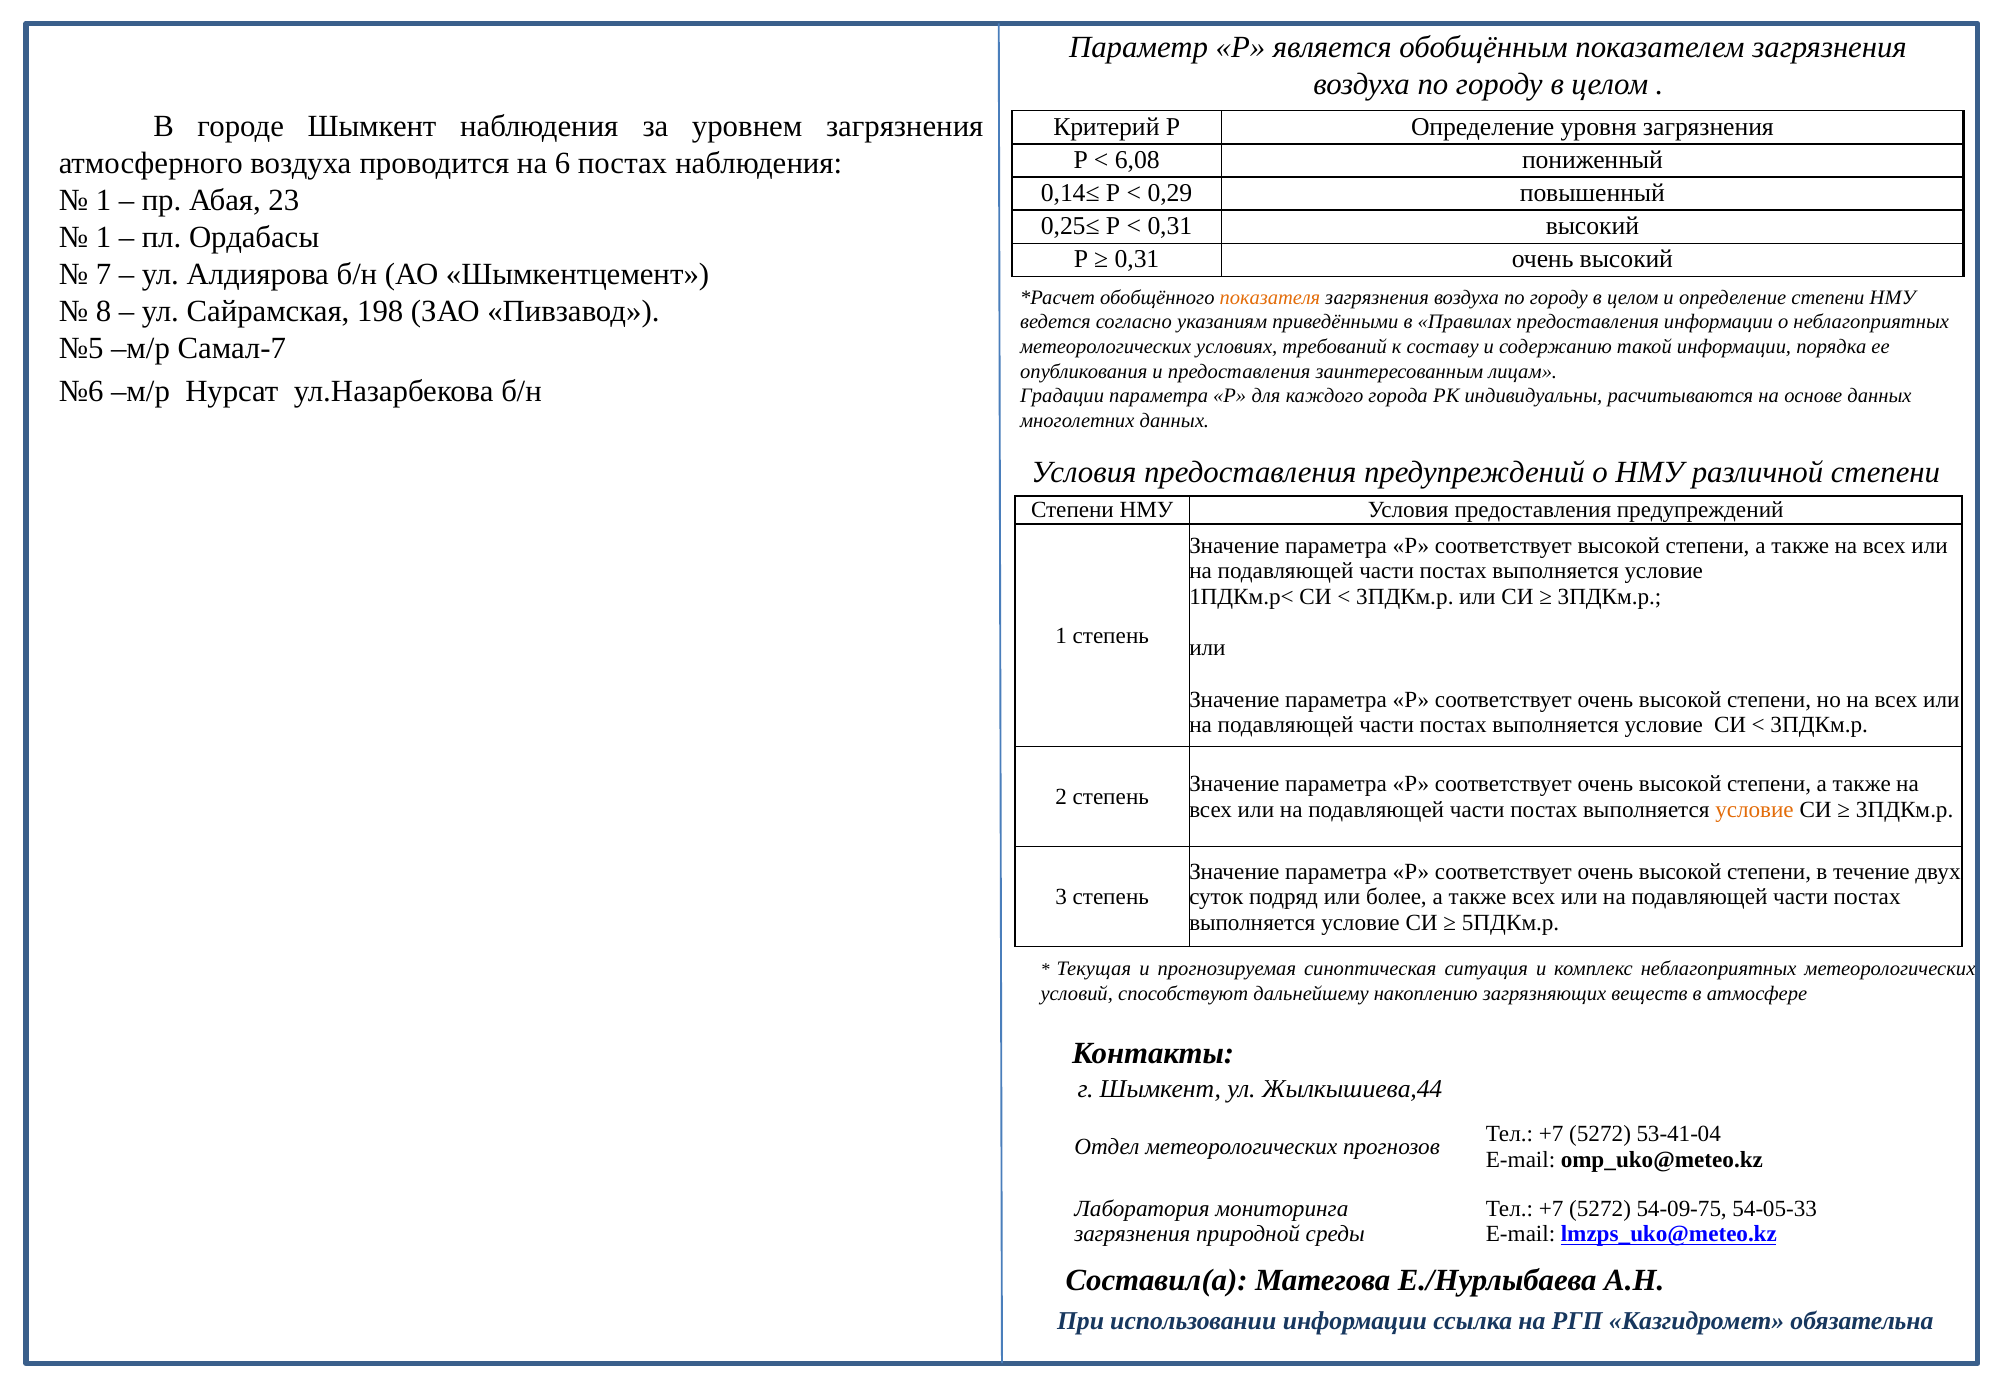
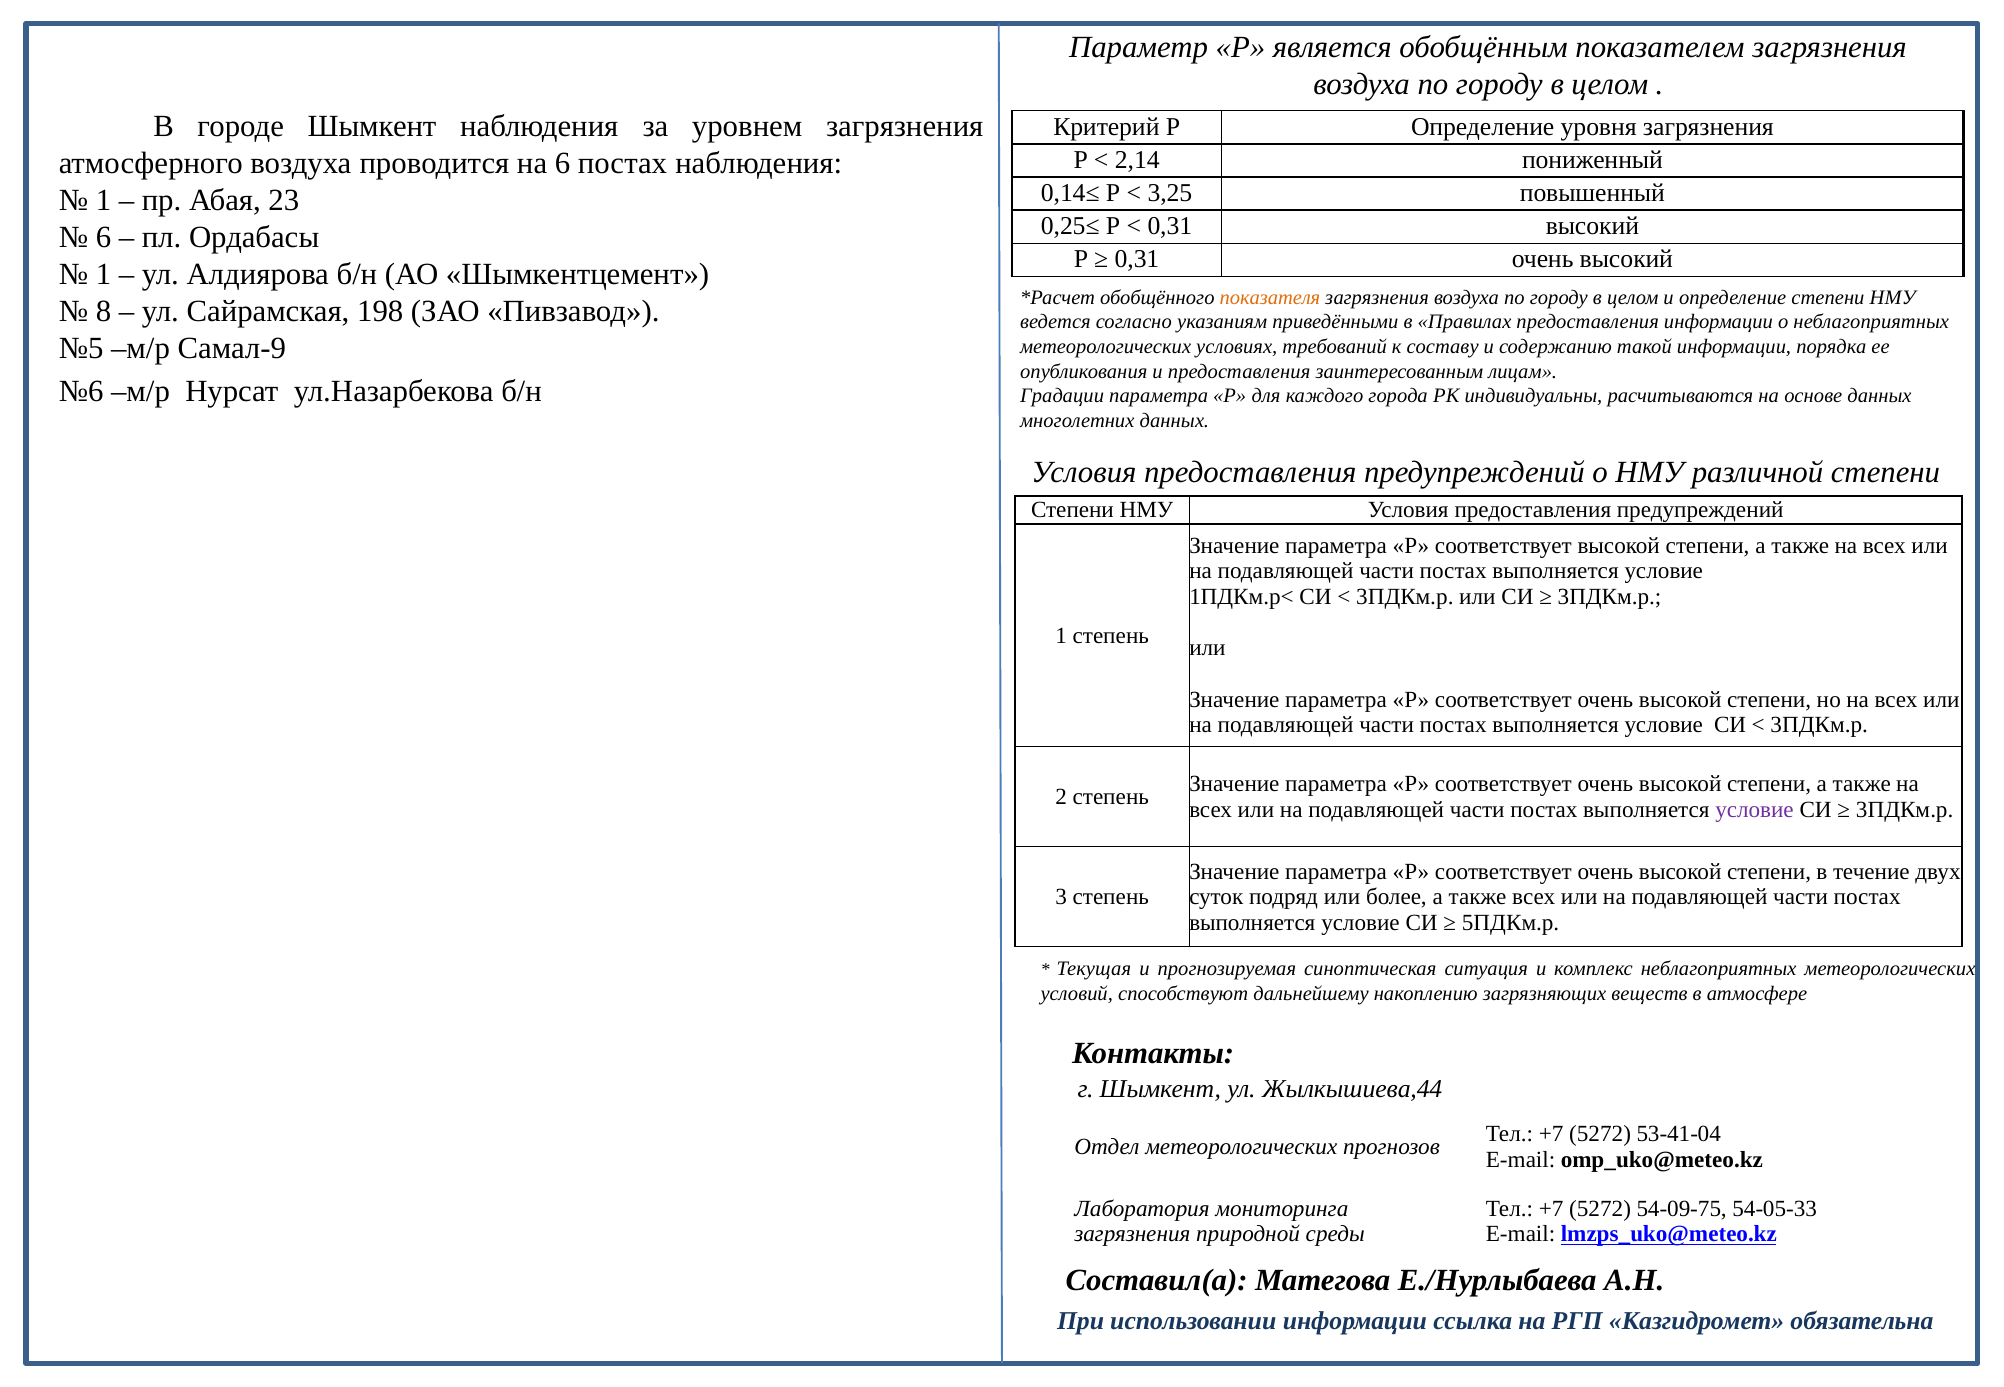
6,08: 6,08 -> 2,14 (1137, 160)
0,29: 0,29 -> 3,25 (1170, 193)
1: 1 -> 6 (103, 237)
7: 7 -> 1 (103, 274)
Самал-7: Самал-7 -> Самал-9 (232, 348)
условие colour: orange -> purple (1754, 810)
